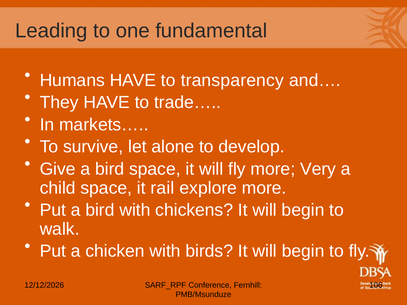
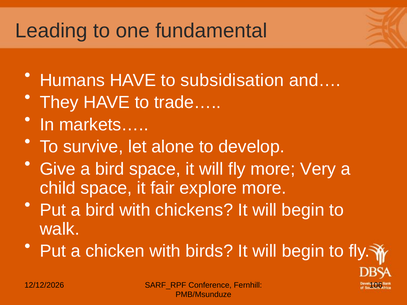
transparency: transparency -> subsidisation (232, 80)
rail: rail -> fair (163, 188)
